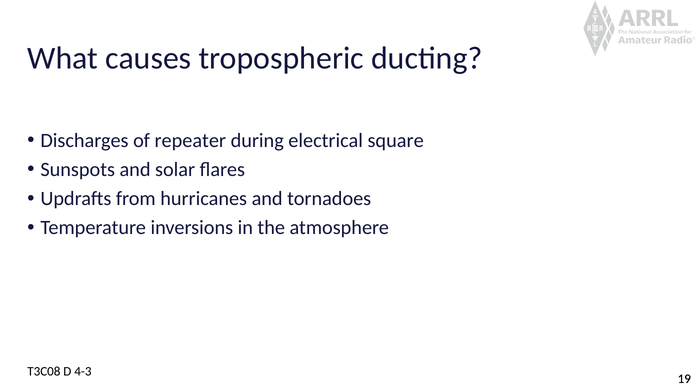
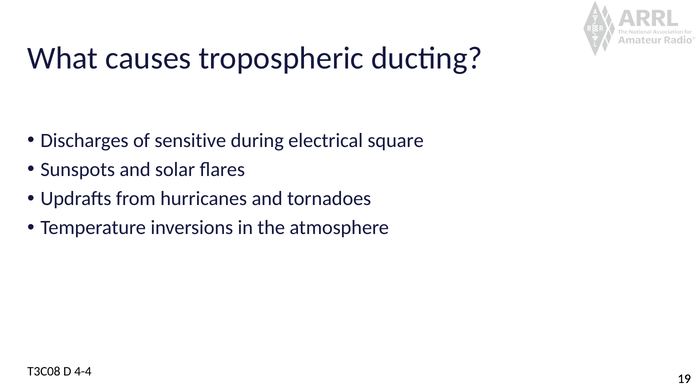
repeater: repeater -> sensitive (190, 141)
4-3: 4-3 -> 4-4 (83, 372)
